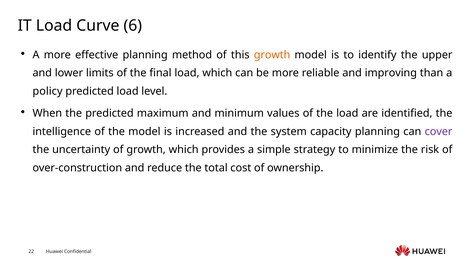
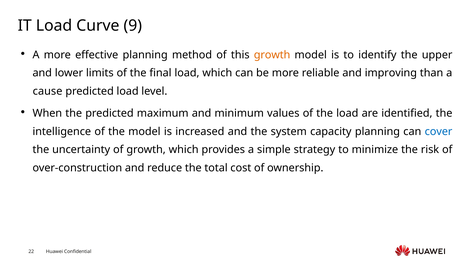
6: 6 -> 9 (133, 26)
policy: policy -> cause (48, 91)
cover colour: purple -> blue (439, 132)
